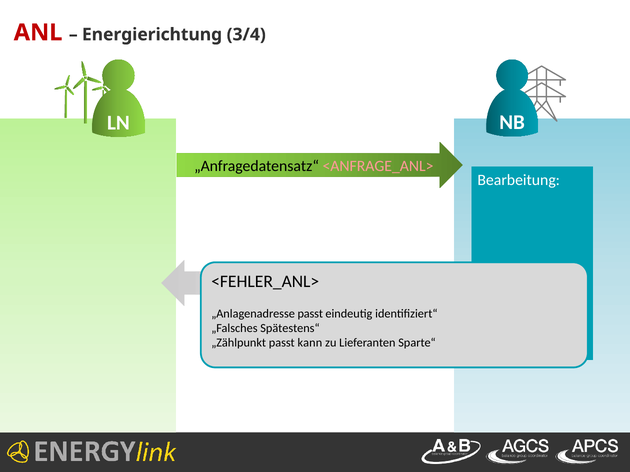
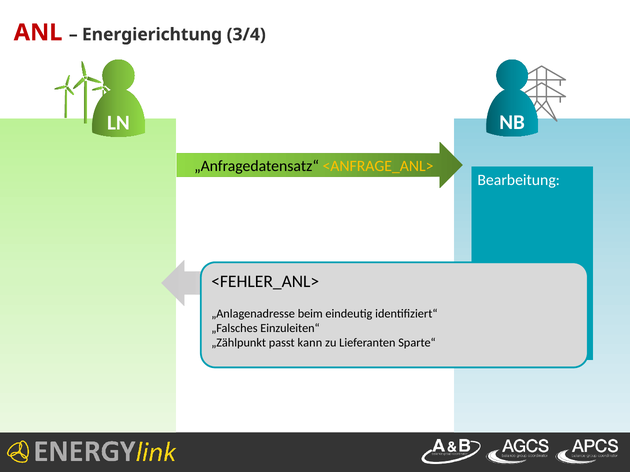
<ANFRAGE_ANL> colour: pink -> yellow (378, 166)
„Anlagenadresse passt: passt -> beim (310, 314)
Spätestens“: Spätestens“ -> Einzuleiten“ (290, 329)
